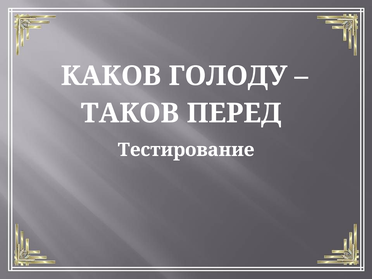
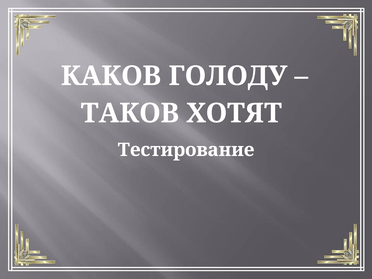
ПЕРЕД: ПЕРЕД -> ХОТЯТ (234, 113)
